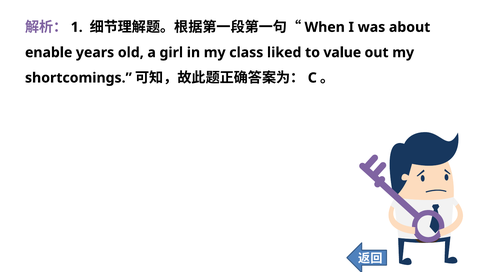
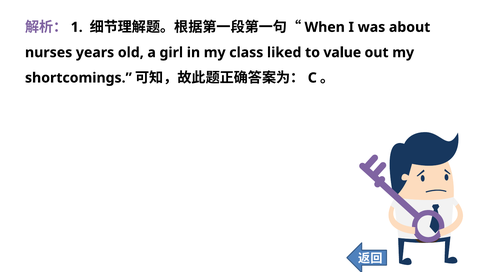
enable: enable -> nurses (49, 53)
